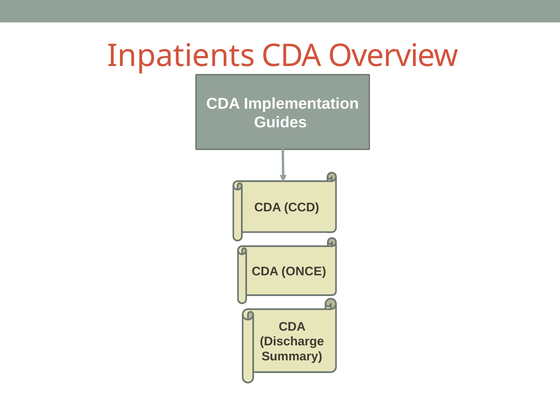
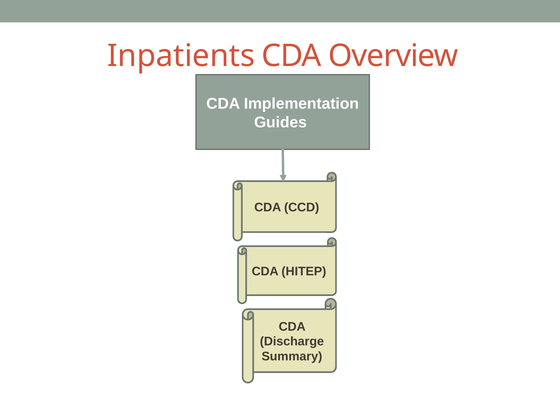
ONCE: ONCE -> HITEP (304, 272)
